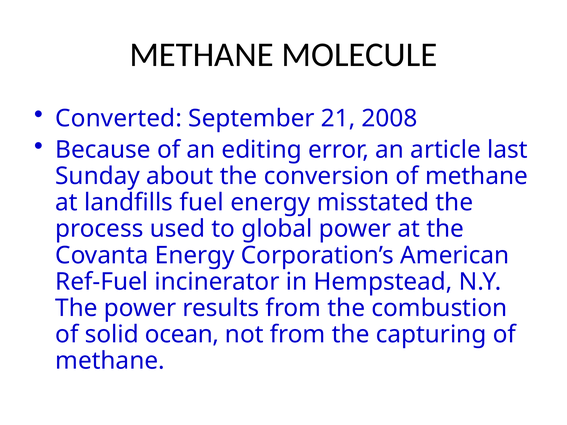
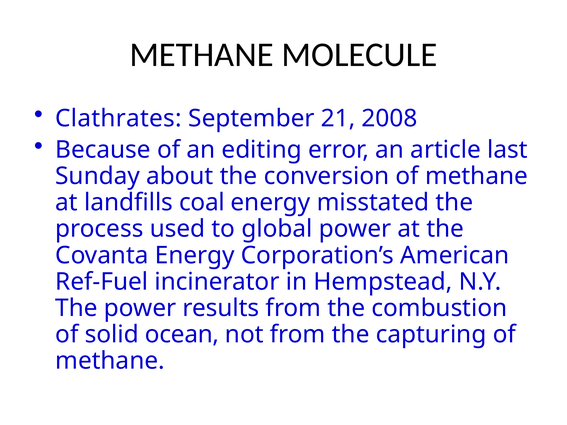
Converted: Converted -> Clathrates (119, 118)
fuel: fuel -> coal (202, 203)
